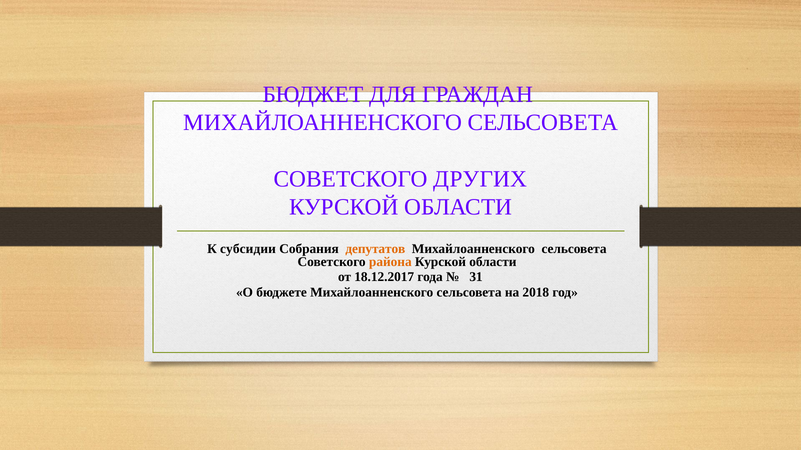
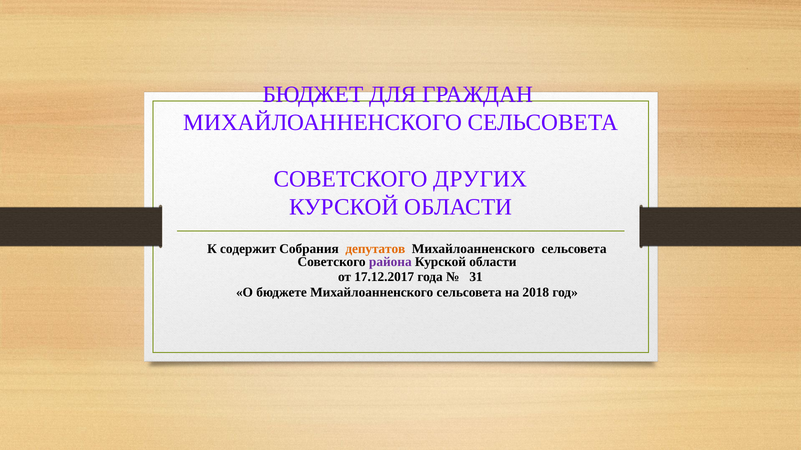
субсидии: субсидии -> содержит (248, 249)
района colour: orange -> purple (390, 262)
18.12.2017: 18.12.2017 -> 17.12.2017 (384, 277)
